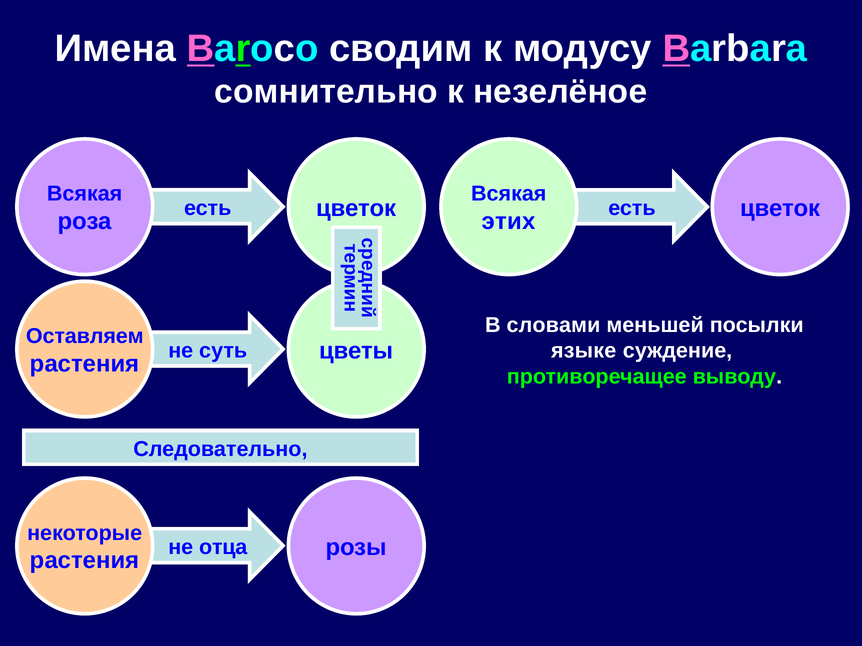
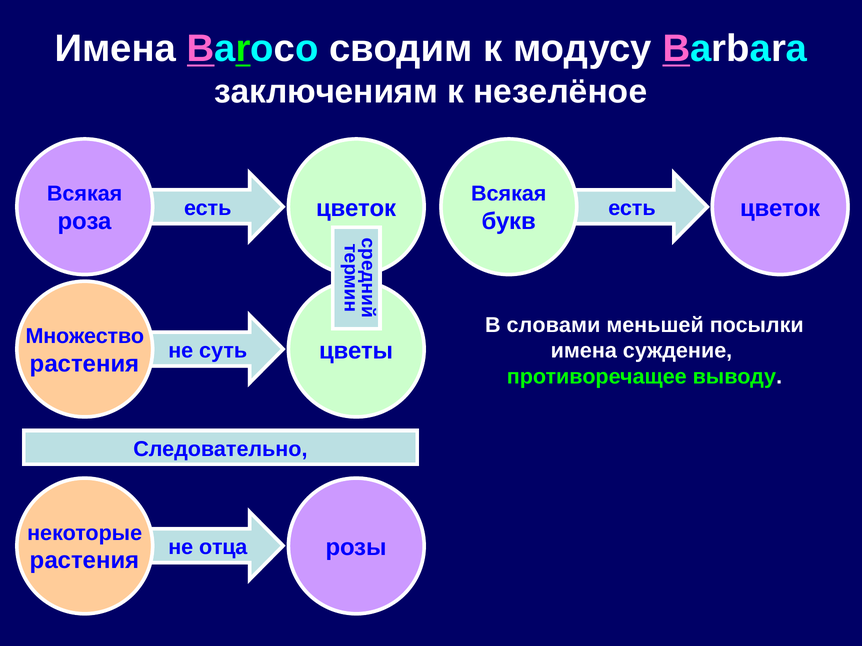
сомнительно: сомнительно -> заключениям (326, 92)
этих: этих -> букв (509, 221)
Оставляем: Оставляем -> Множество (85, 336)
языке: языке -> имена (584, 351)
